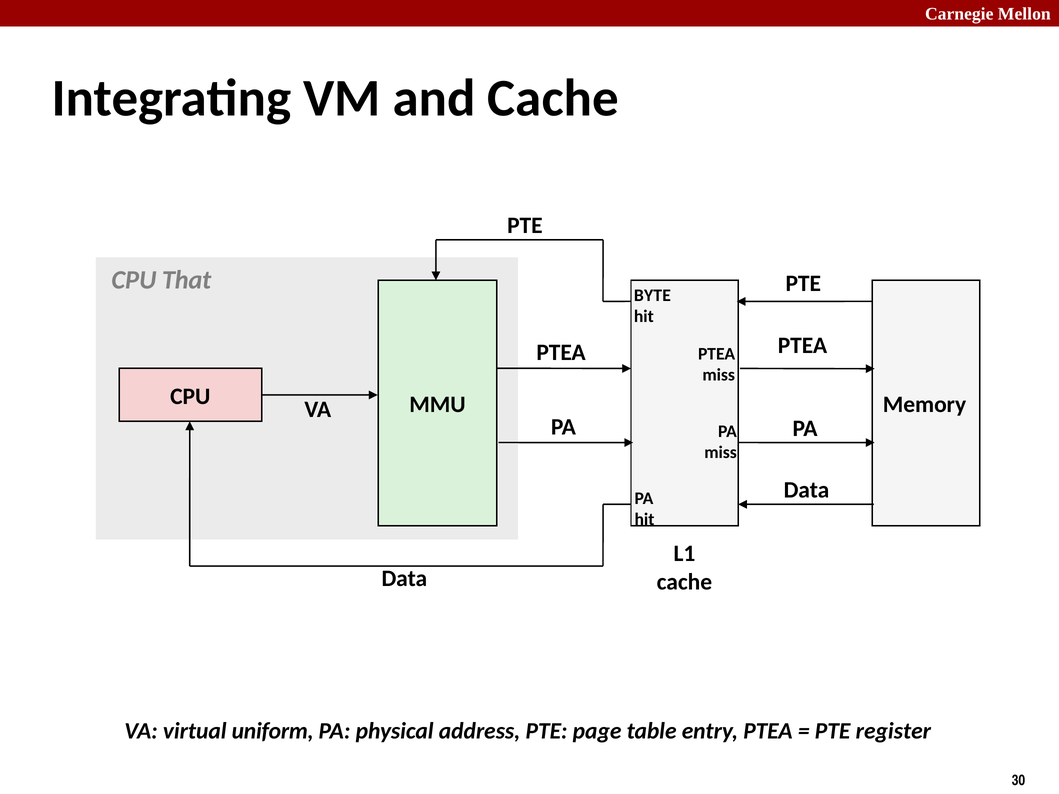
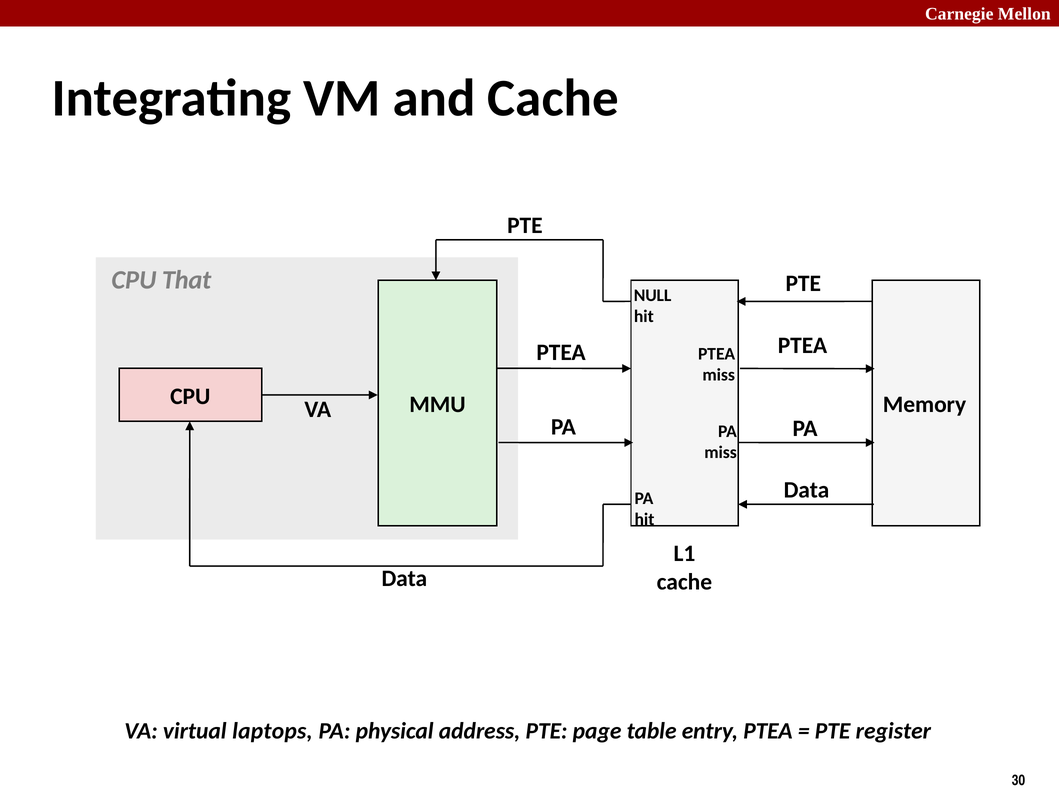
BYTE: BYTE -> NULL (653, 296)
uniform: uniform -> laptops (272, 731)
